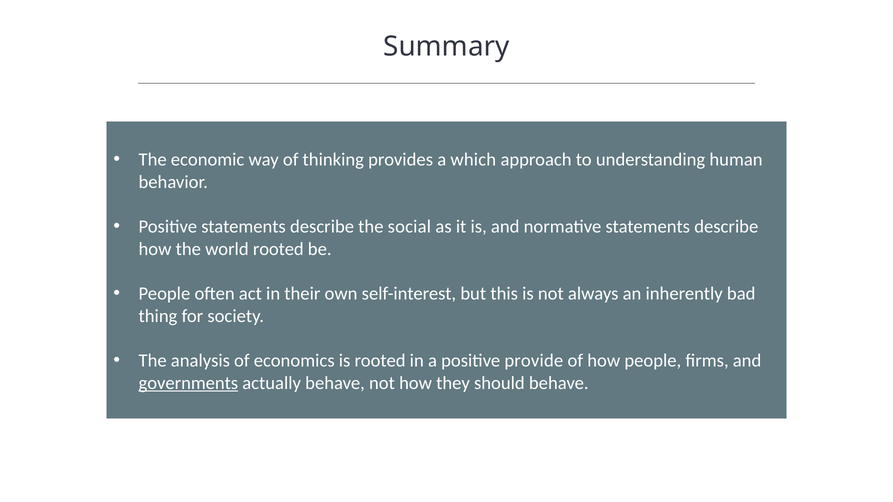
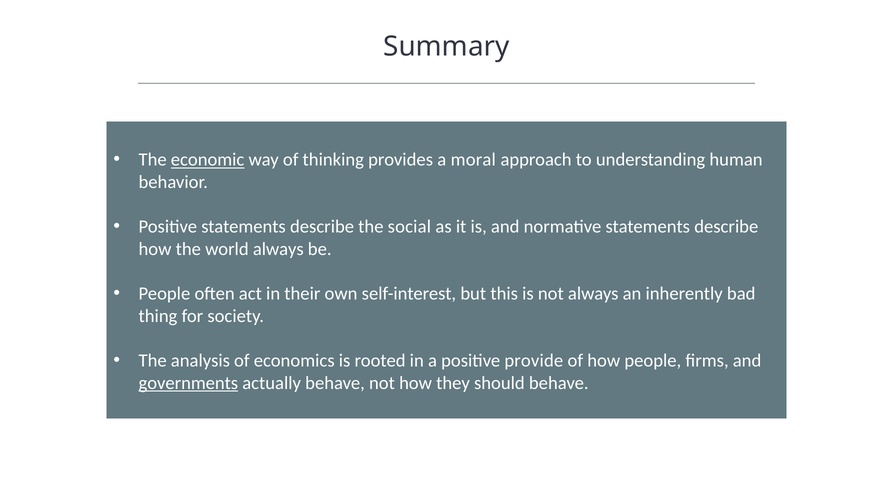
economic underline: none -> present (208, 160)
which: which -> moral (473, 160)
world rooted: rooted -> always (278, 249)
